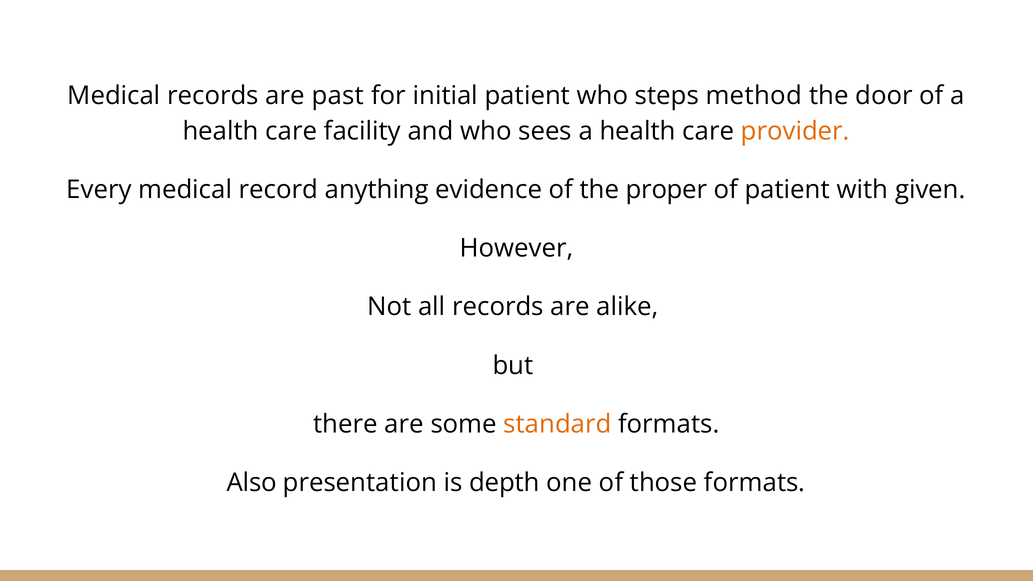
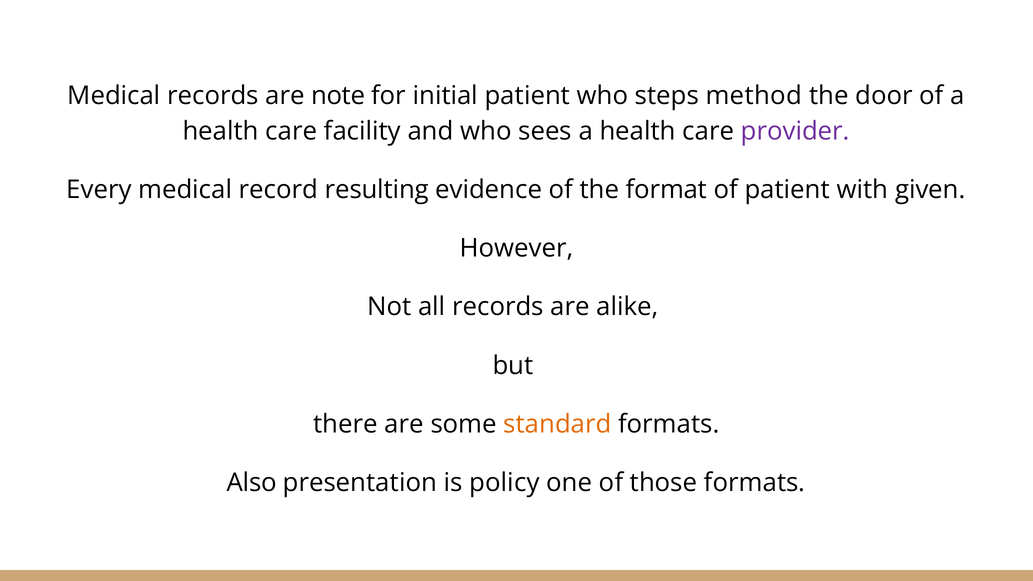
past: past -> note (338, 96)
provider colour: orange -> purple (795, 131)
anything: anything -> resulting (377, 190)
proper: proper -> format (667, 190)
depth: depth -> policy (504, 483)
